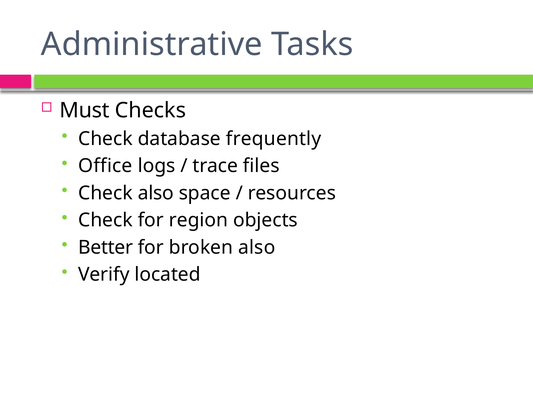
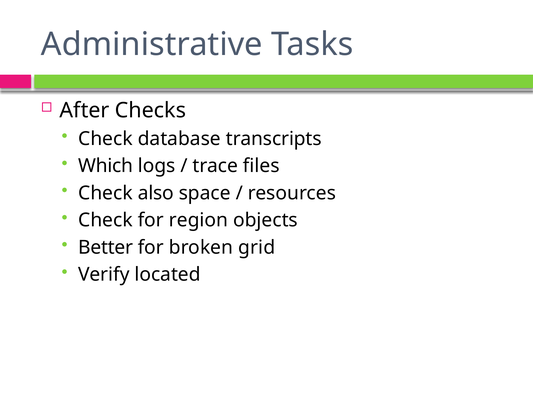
Must: Must -> After (84, 110)
frequently: frequently -> transcripts (274, 139)
Office: Office -> Which (106, 166)
broken also: also -> grid (257, 247)
